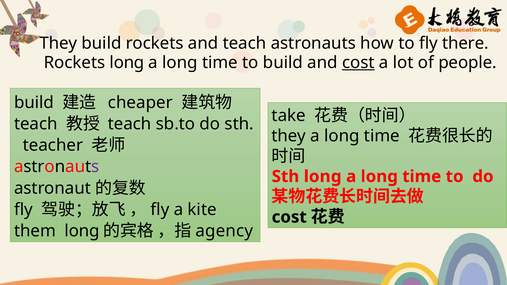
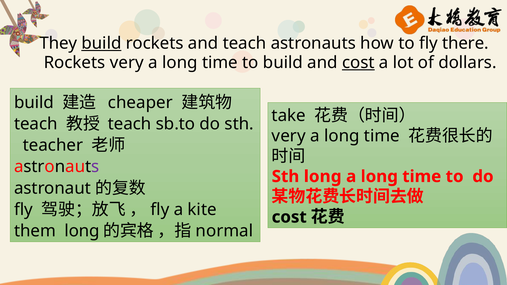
build underline: none -> present (101, 43)
Rockets long: long -> very (127, 63)
people: people -> dollars (467, 63)
they: they -> very (289, 136)
agency: agency -> normal (224, 231)
